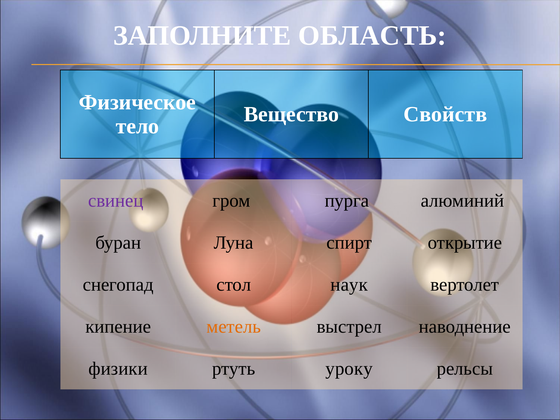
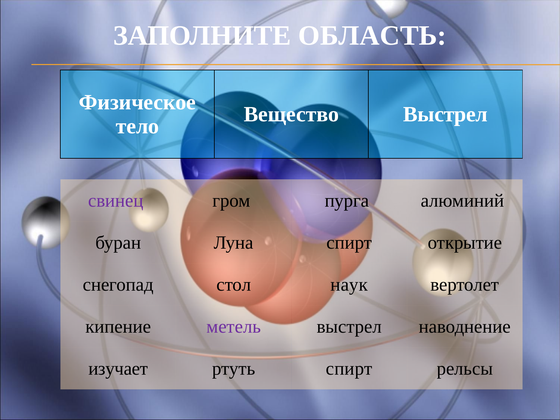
Вещество Свойств: Свойств -> Выстрел (446, 114)
метель colour: orange -> purple (234, 327)
физики: физики -> изучает (118, 369)
ртуть уроку: уроку -> спирт (349, 369)
